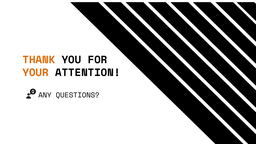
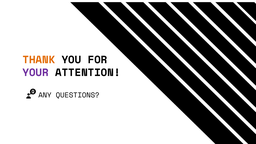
YOUR colour: orange -> purple (36, 73)
